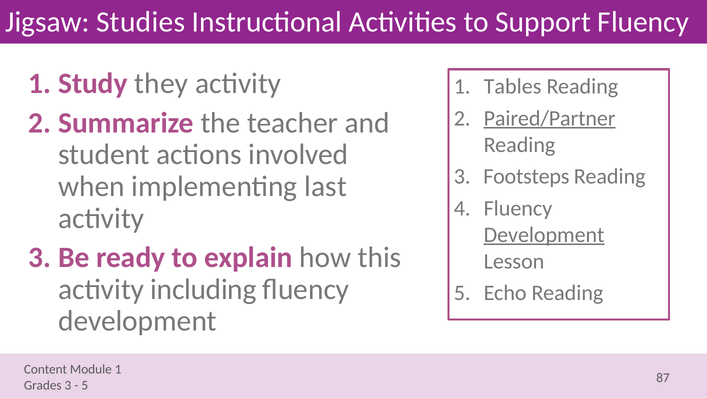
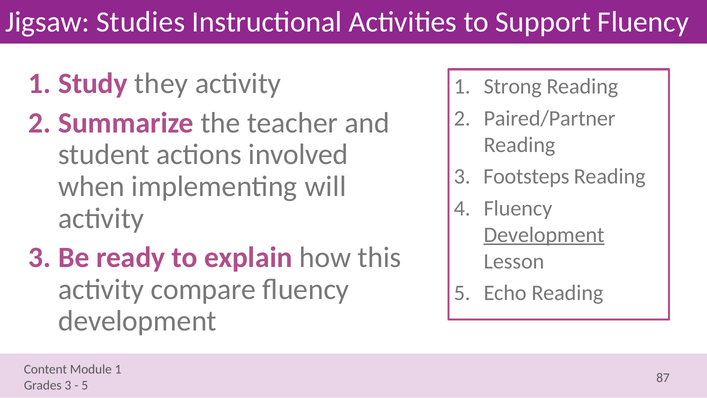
Tables: Tables -> Strong (513, 87)
Paired/Partner underline: present -> none (550, 118)
last: last -> will (326, 186)
including: including -> compare (203, 289)
